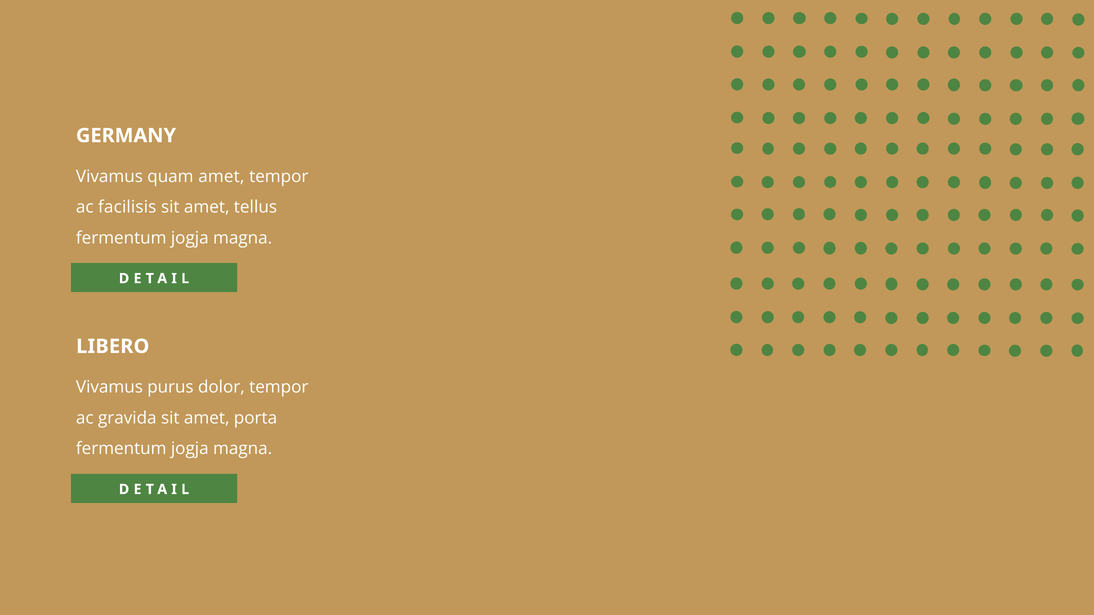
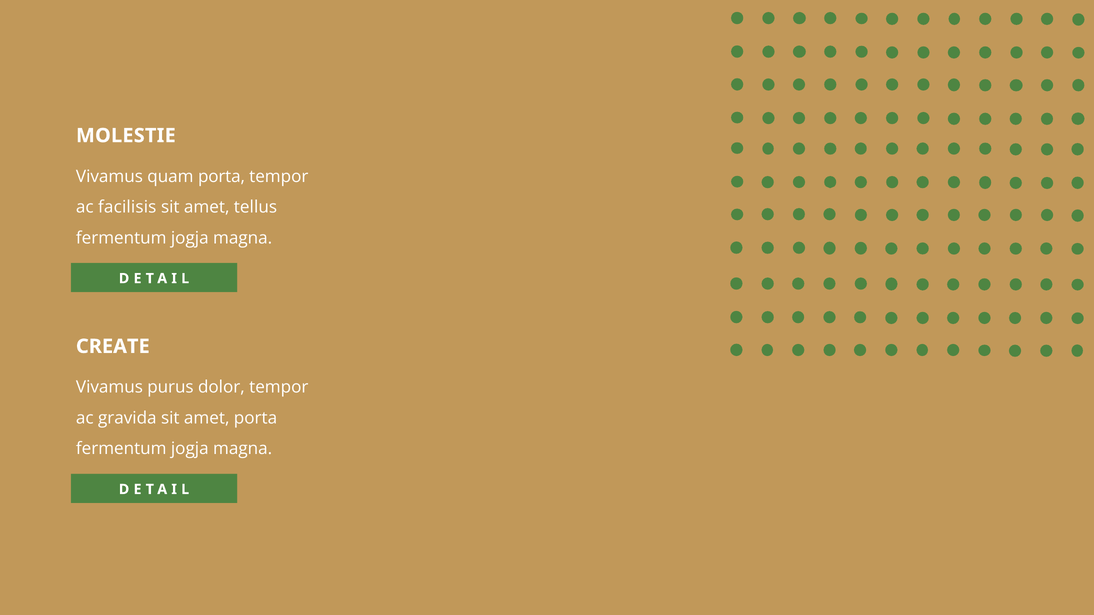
GERMANY: GERMANY -> MOLESTIE (126, 136)
quam amet: amet -> porta (221, 176)
LIBERO: LIBERO -> CREATE (113, 347)
